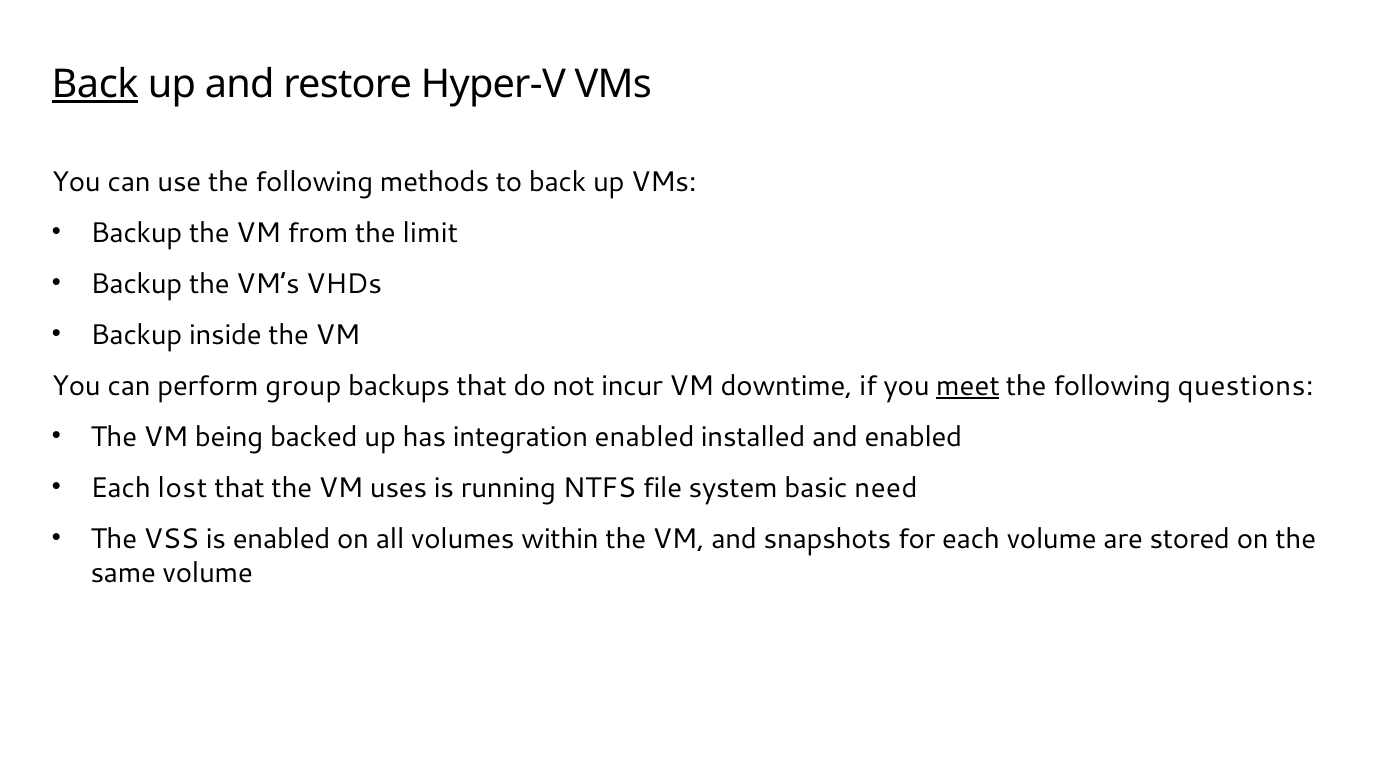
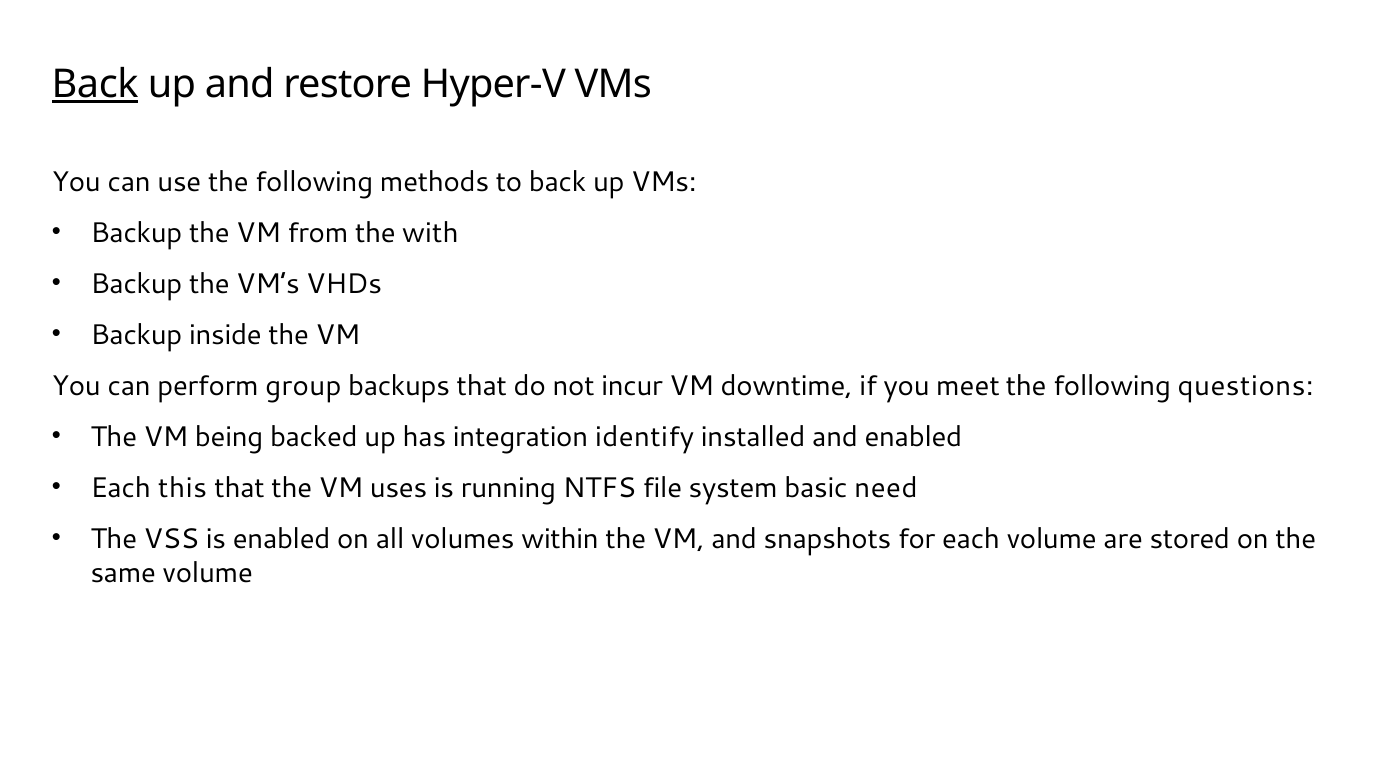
limit: limit -> with (430, 233)
meet underline: present -> none (968, 386)
integration enabled: enabled -> identify (645, 437)
lost: lost -> this (182, 488)
